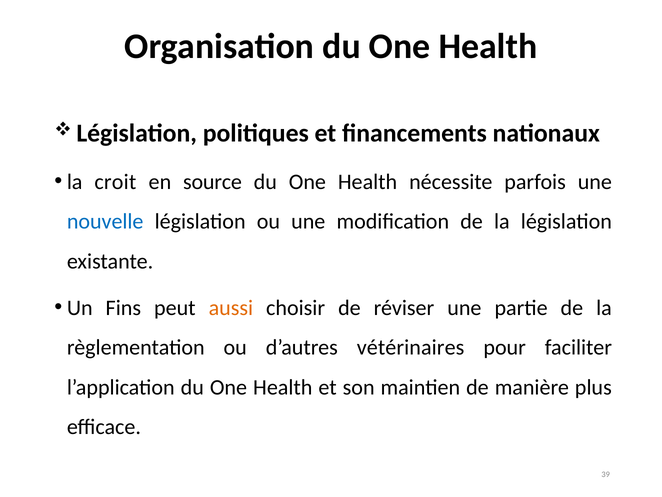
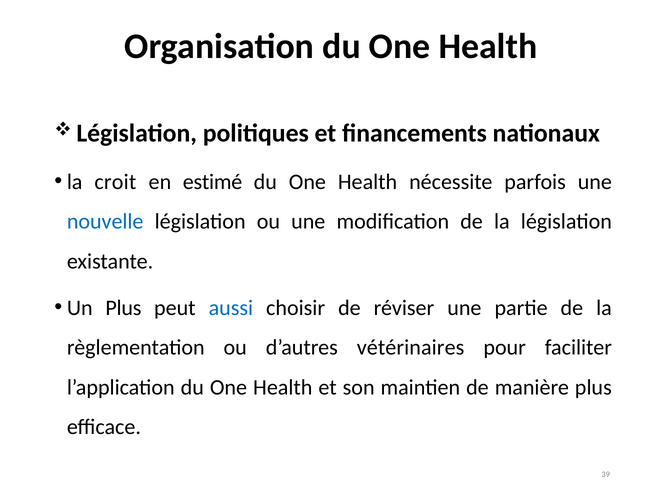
source: source -> estimé (213, 182)
Un Fins: Fins -> Plus (123, 308)
aussi colour: orange -> blue (231, 308)
